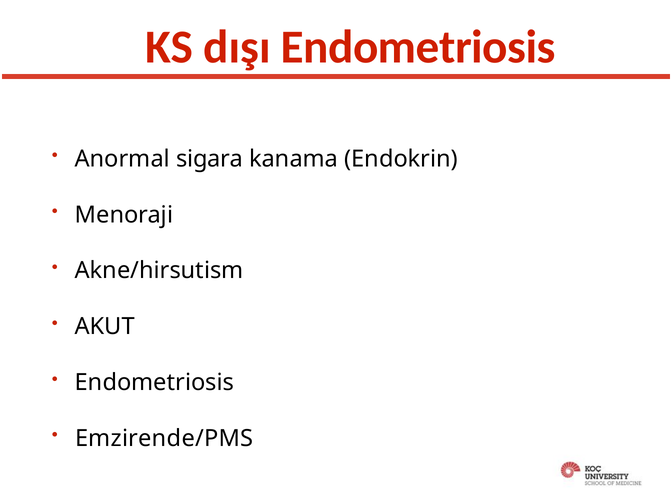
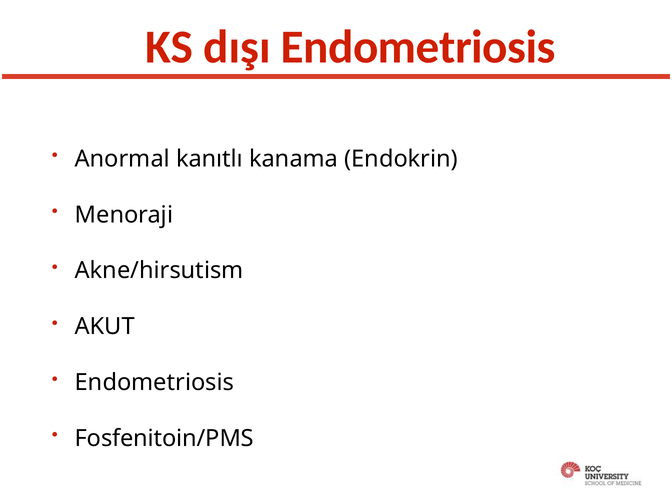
sigara: sigara -> kanıtlı (210, 159)
Emzirende/PMS: Emzirende/PMS -> Fosfenitoin/PMS (164, 438)
